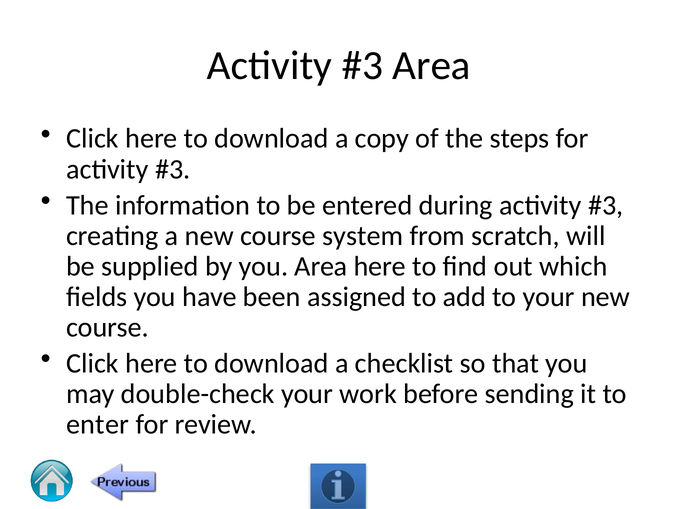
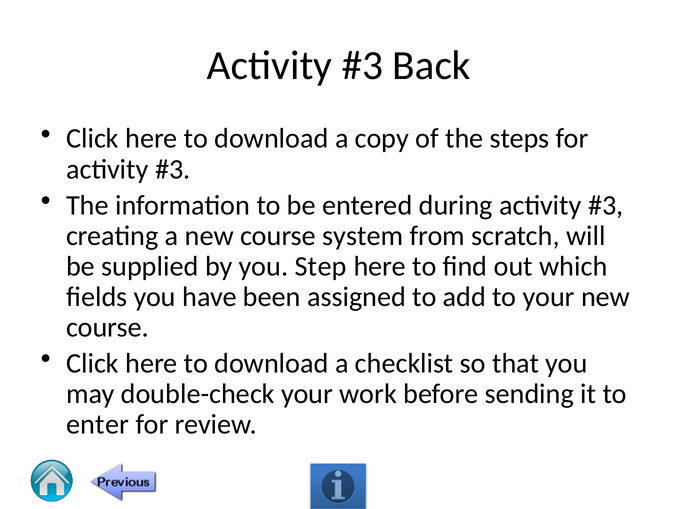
Area: Area -> Back (432, 66)
you Area: Area -> Step (321, 266)
